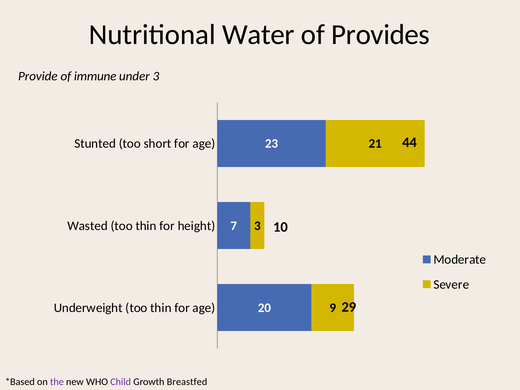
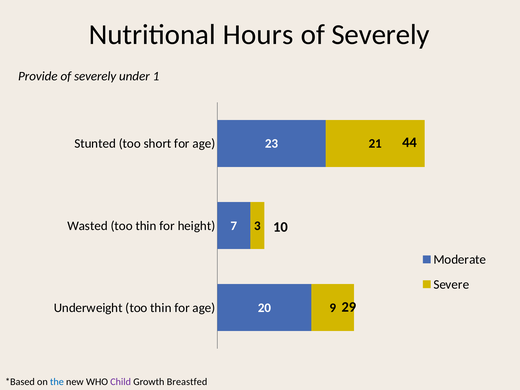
Water: Water -> Hours (258, 35)
Provides: Provides -> Severely (381, 35)
immune: immune -> severely (95, 76)
under 3: 3 -> 1 (156, 76)
the colour: purple -> blue (57, 382)
